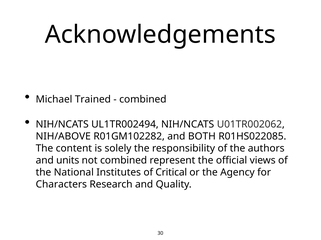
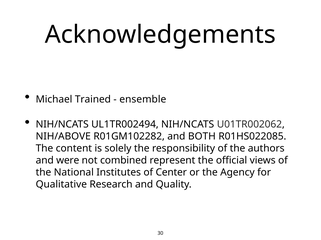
combined: combined -> ensemble (143, 100)
units: units -> were (68, 161)
Critical: Critical -> Center (171, 173)
Characters: Characters -> Qualitative (61, 185)
